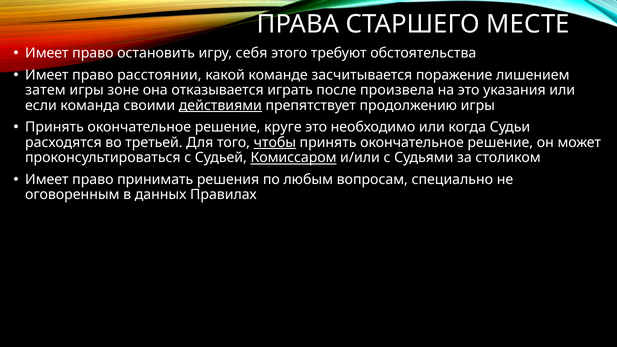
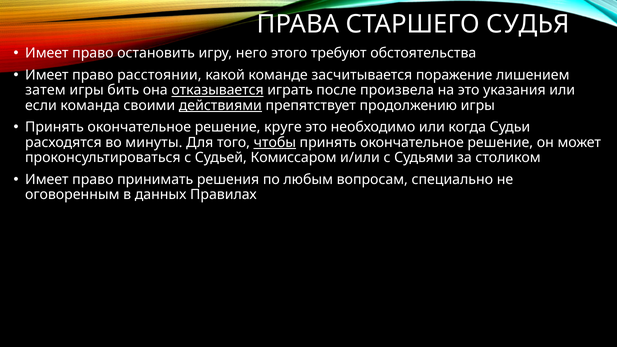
МЕСТЕ: МЕСТЕ -> СУДЬЯ (528, 24)
себя: себя -> него (252, 53)
зоне: зоне -> бить (123, 90)
отказывается underline: none -> present (218, 90)
третьей: третьей -> минуты (154, 143)
Комиссаром underline: present -> none (294, 158)
